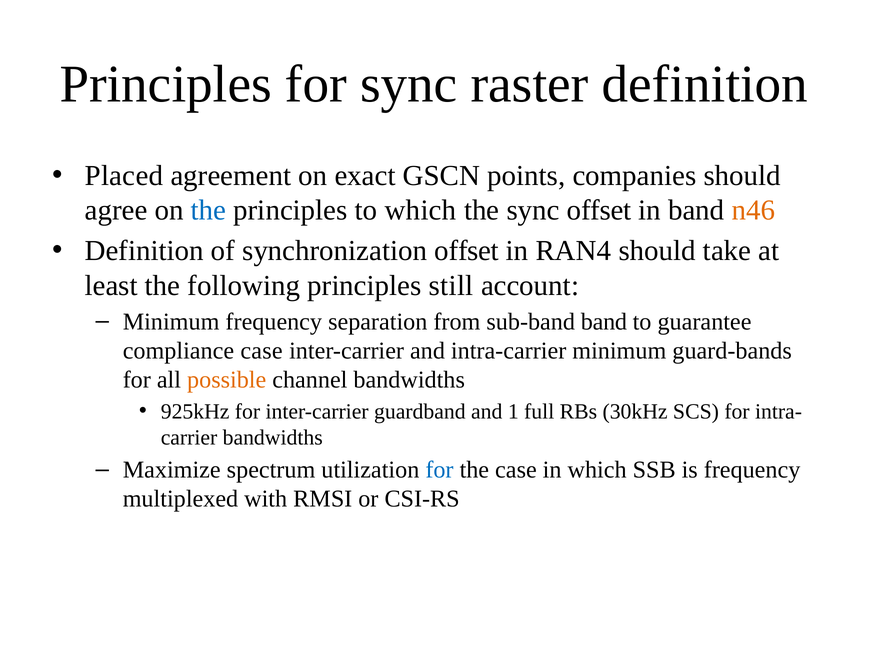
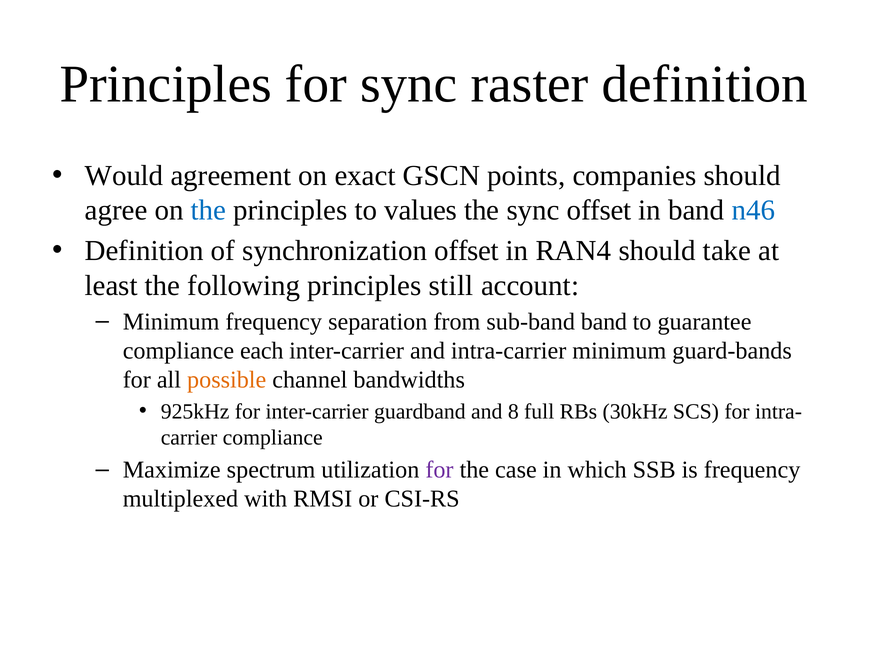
Placed: Placed -> Would (124, 176)
to which: which -> values (421, 211)
n46 colour: orange -> blue (753, 211)
compliance case: case -> each (262, 351)
1: 1 -> 8 (513, 412)
bandwidths: bandwidths -> compliance (273, 438)
for colour: blue -> purple (439, 470)
